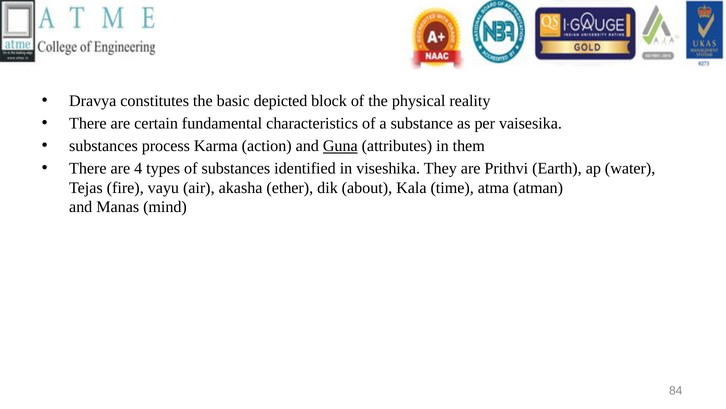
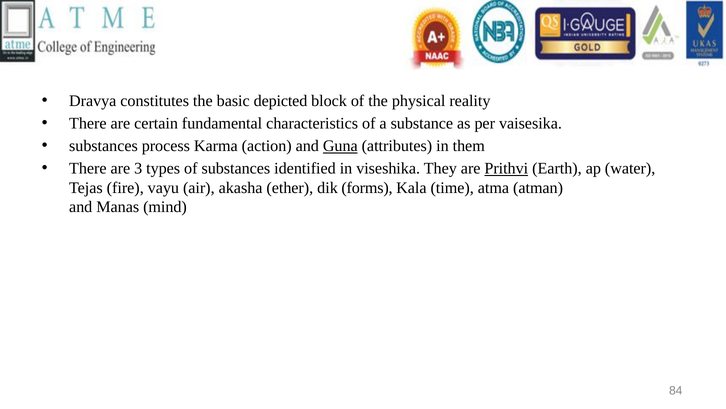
4: 4 -> 3 (138, 168)
Prithvi underline: none -> present (506, 168)
about: about -> forms (367, 187)
